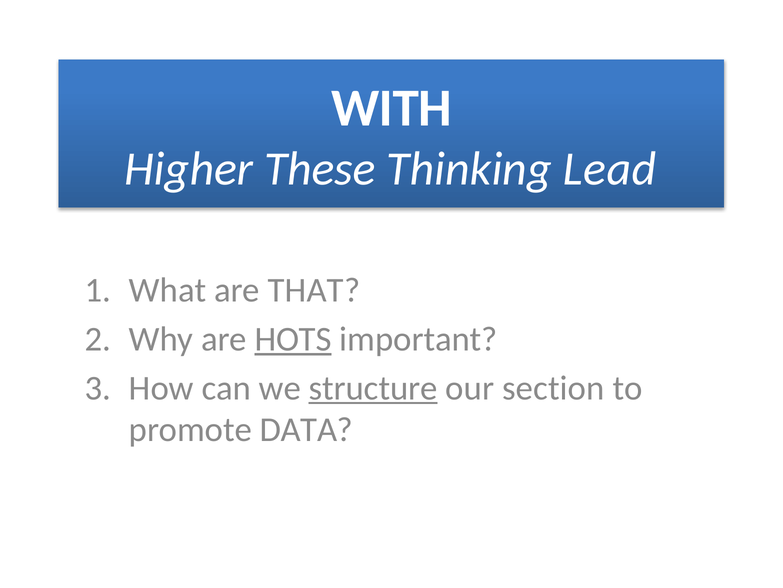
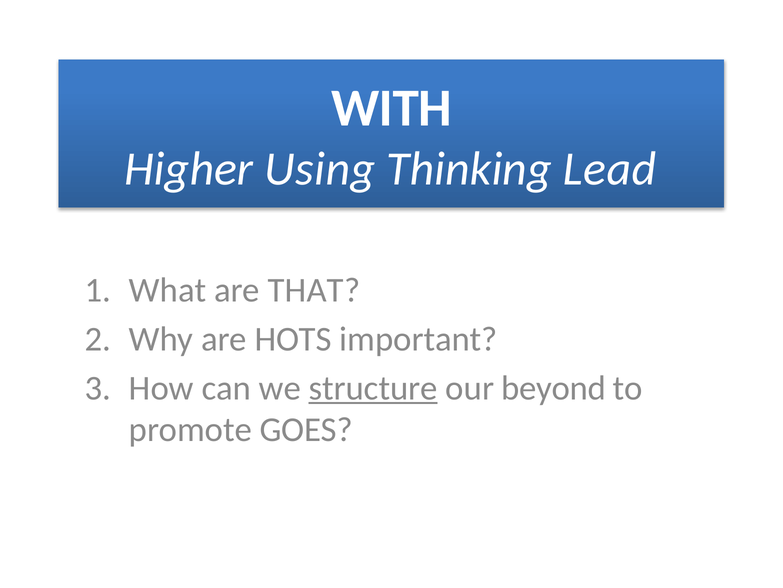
These: These -> Using (320, 169)
HOTS underline: present -> none (293, 339)
section: section -> beyond (554, 388)
DATA: DATA -> GOES (306, 429)
